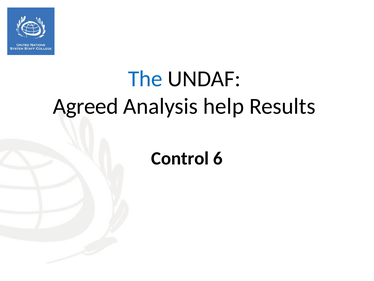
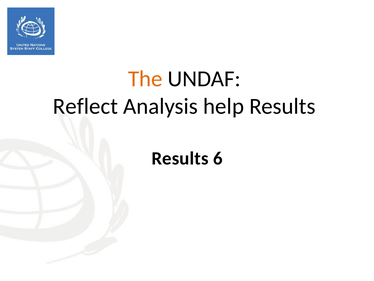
The colour: blue -> orange (145, 79)
Agreed: Agreed -> Reflect (85, 106)
Control: Control -> Results (180, 158)
